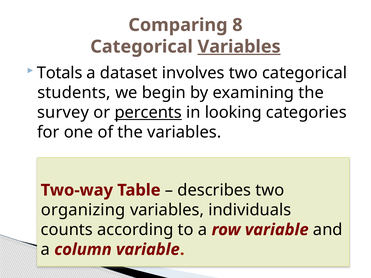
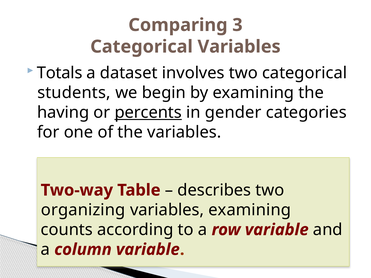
8: 8 -> 3 (237, 25)
Variables underline: present -> none (239, 47)
survey: survey -> having (63, 113)
looking: looking -> gender (233, 113)
variables individuals: individuals -> examining (250, 210)
